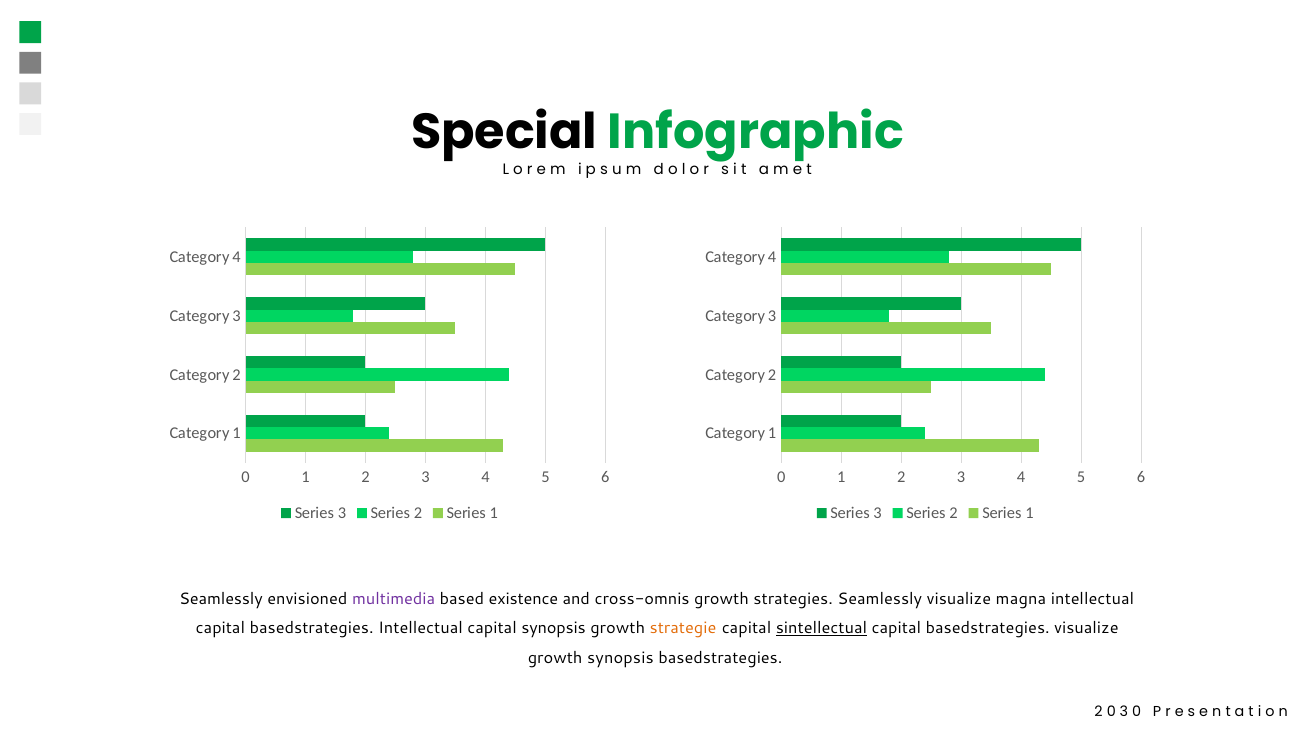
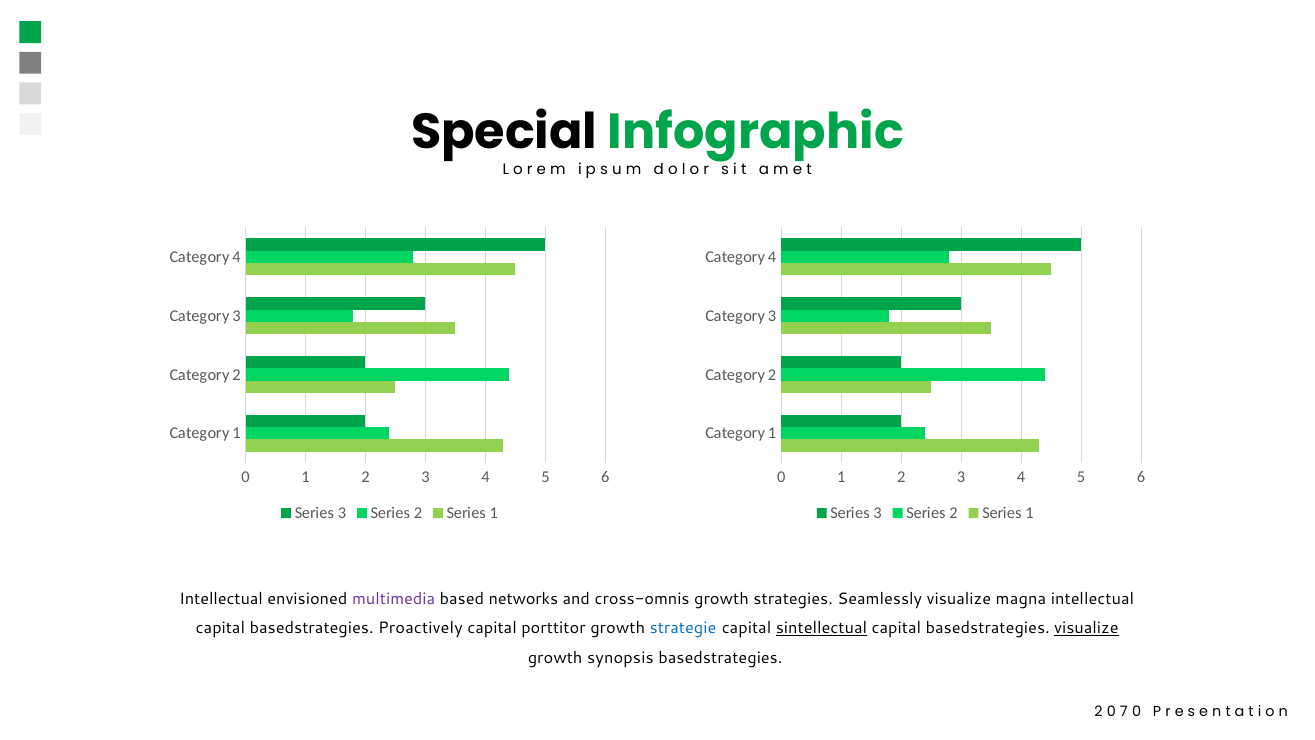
Seamlessly: Seamlessly -> Intellectual (221, 599)
existence: existence -> networks (523, 599)
basedstrategies Intellectual: Intellectual -> Proactively (420, 628)
capital synopsis: synopsis -> porttitor (554, 628)
strategie colour: orange -> blue (683, 628)
visualize underline: none -> present (1086, 628)
3: 3 -> 7 (1124, 711)
